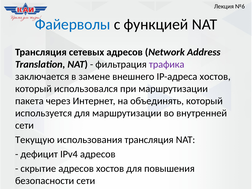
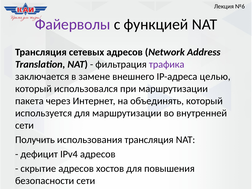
Файерволы colour: blue -> purple (73, 24)
IP-адреса хостов: хостов -> целью (215, 77)
Текущую: Текущую -> Получить (35, 140)
